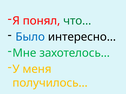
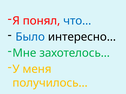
что… colour: green -> blue (77, 21)
